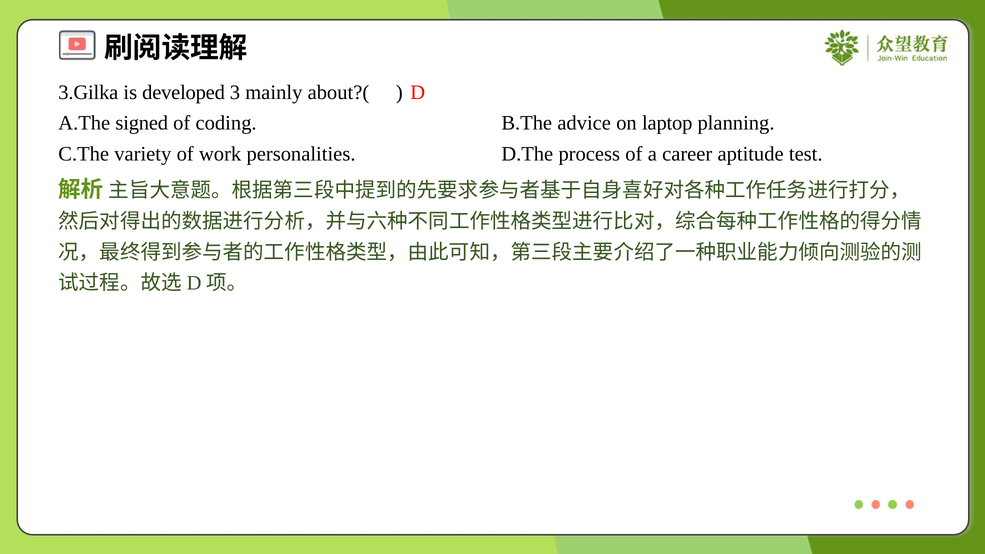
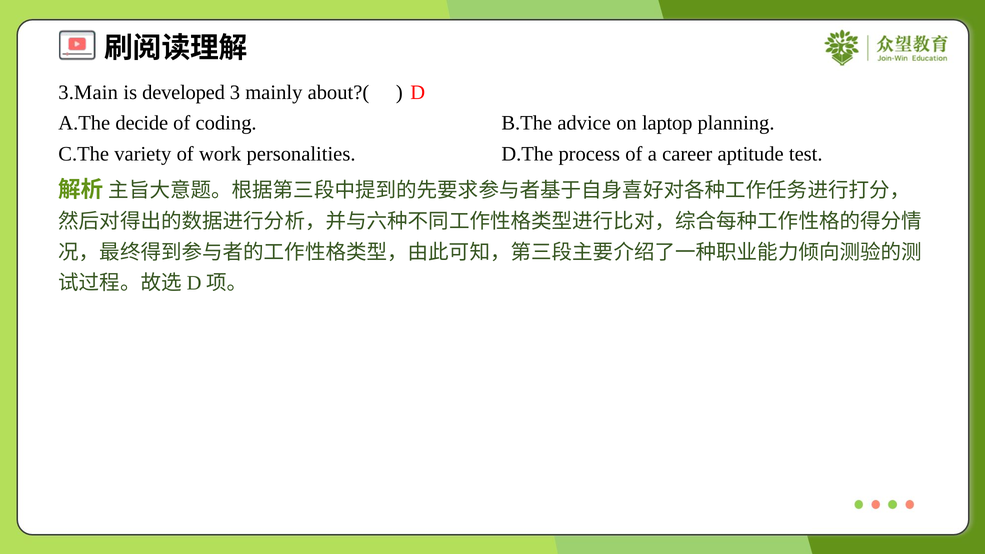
3.Gilka: 3.Gilka -> 3.Main (88, 92)
signed: signed -> decide (142, 123)
